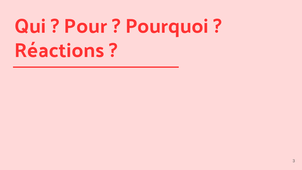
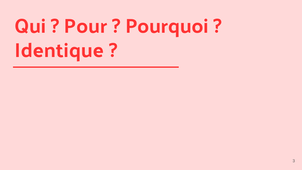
Réactions: Réactions -> Identique (59, 50)
